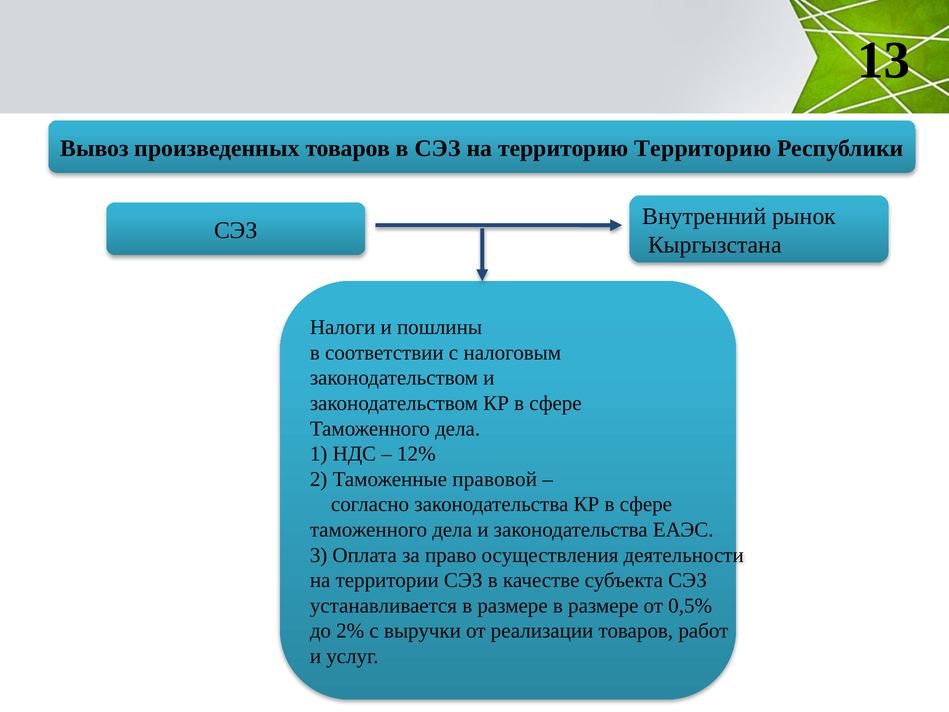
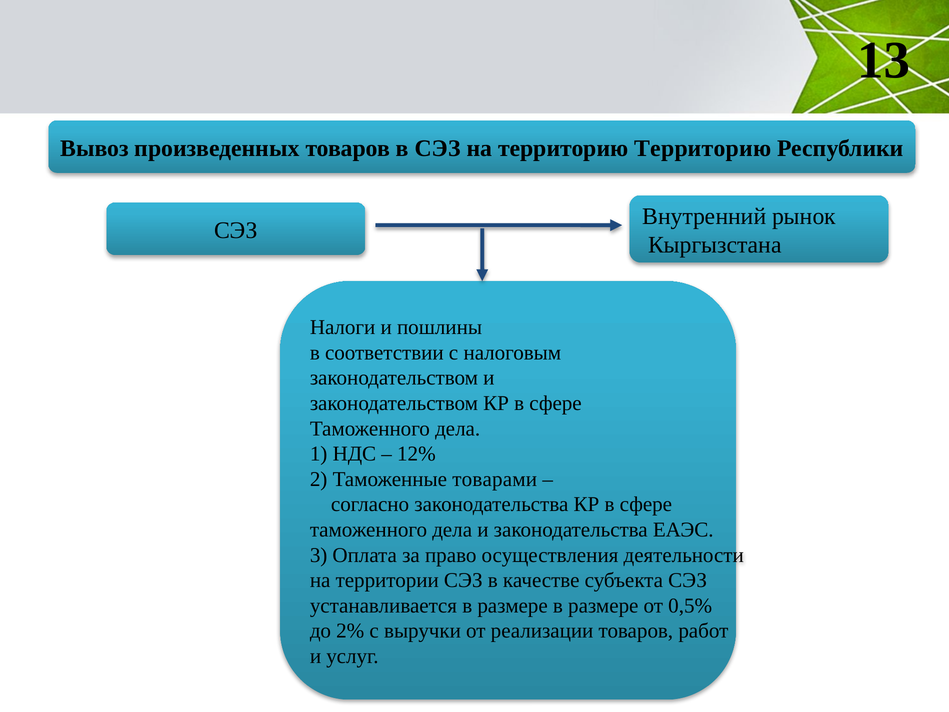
правовой: правовой -> товарами (495, 479)
